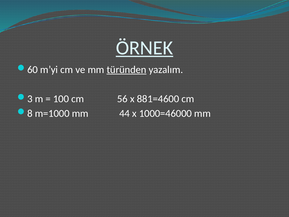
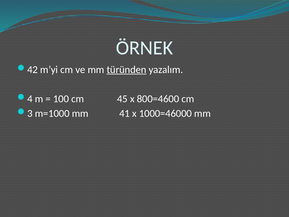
ÖRNEK underline: present -> none (144, 48)
60: 60 -> 42 (32, 70)
3: 3 -> 4 (30, 99)
56: 56 -> 45 (122, 99)
881=4600: 881=4600 -> 800=4600 (158, 99)
8: 8 -> 3 (30, 113)
44: 44 -> 41 (125, 113)
